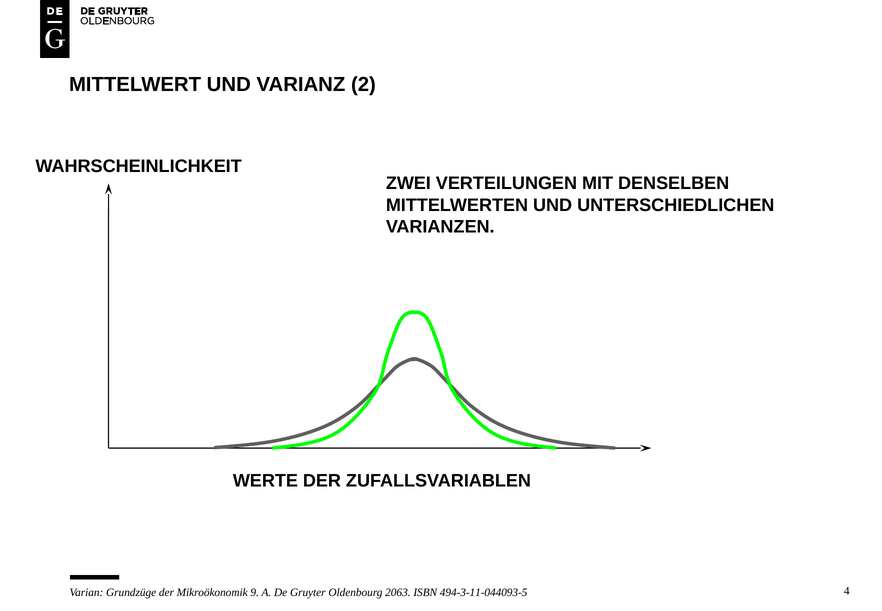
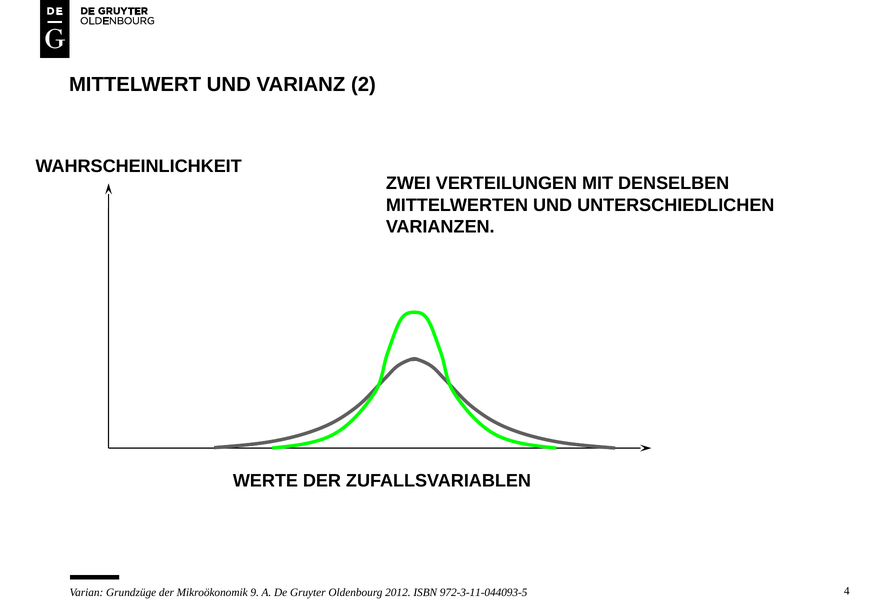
2063: 2063 -> 2012 (398, 592)
494-3-11-044093-5: 494-3-11-044093-5 -> 972-3-11-044093-5 (484, 592)
